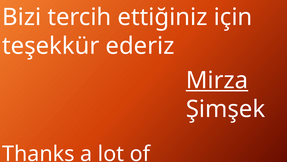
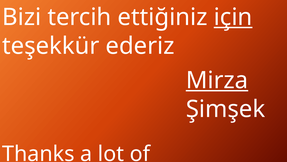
için underline: none -> present (233, 17)
